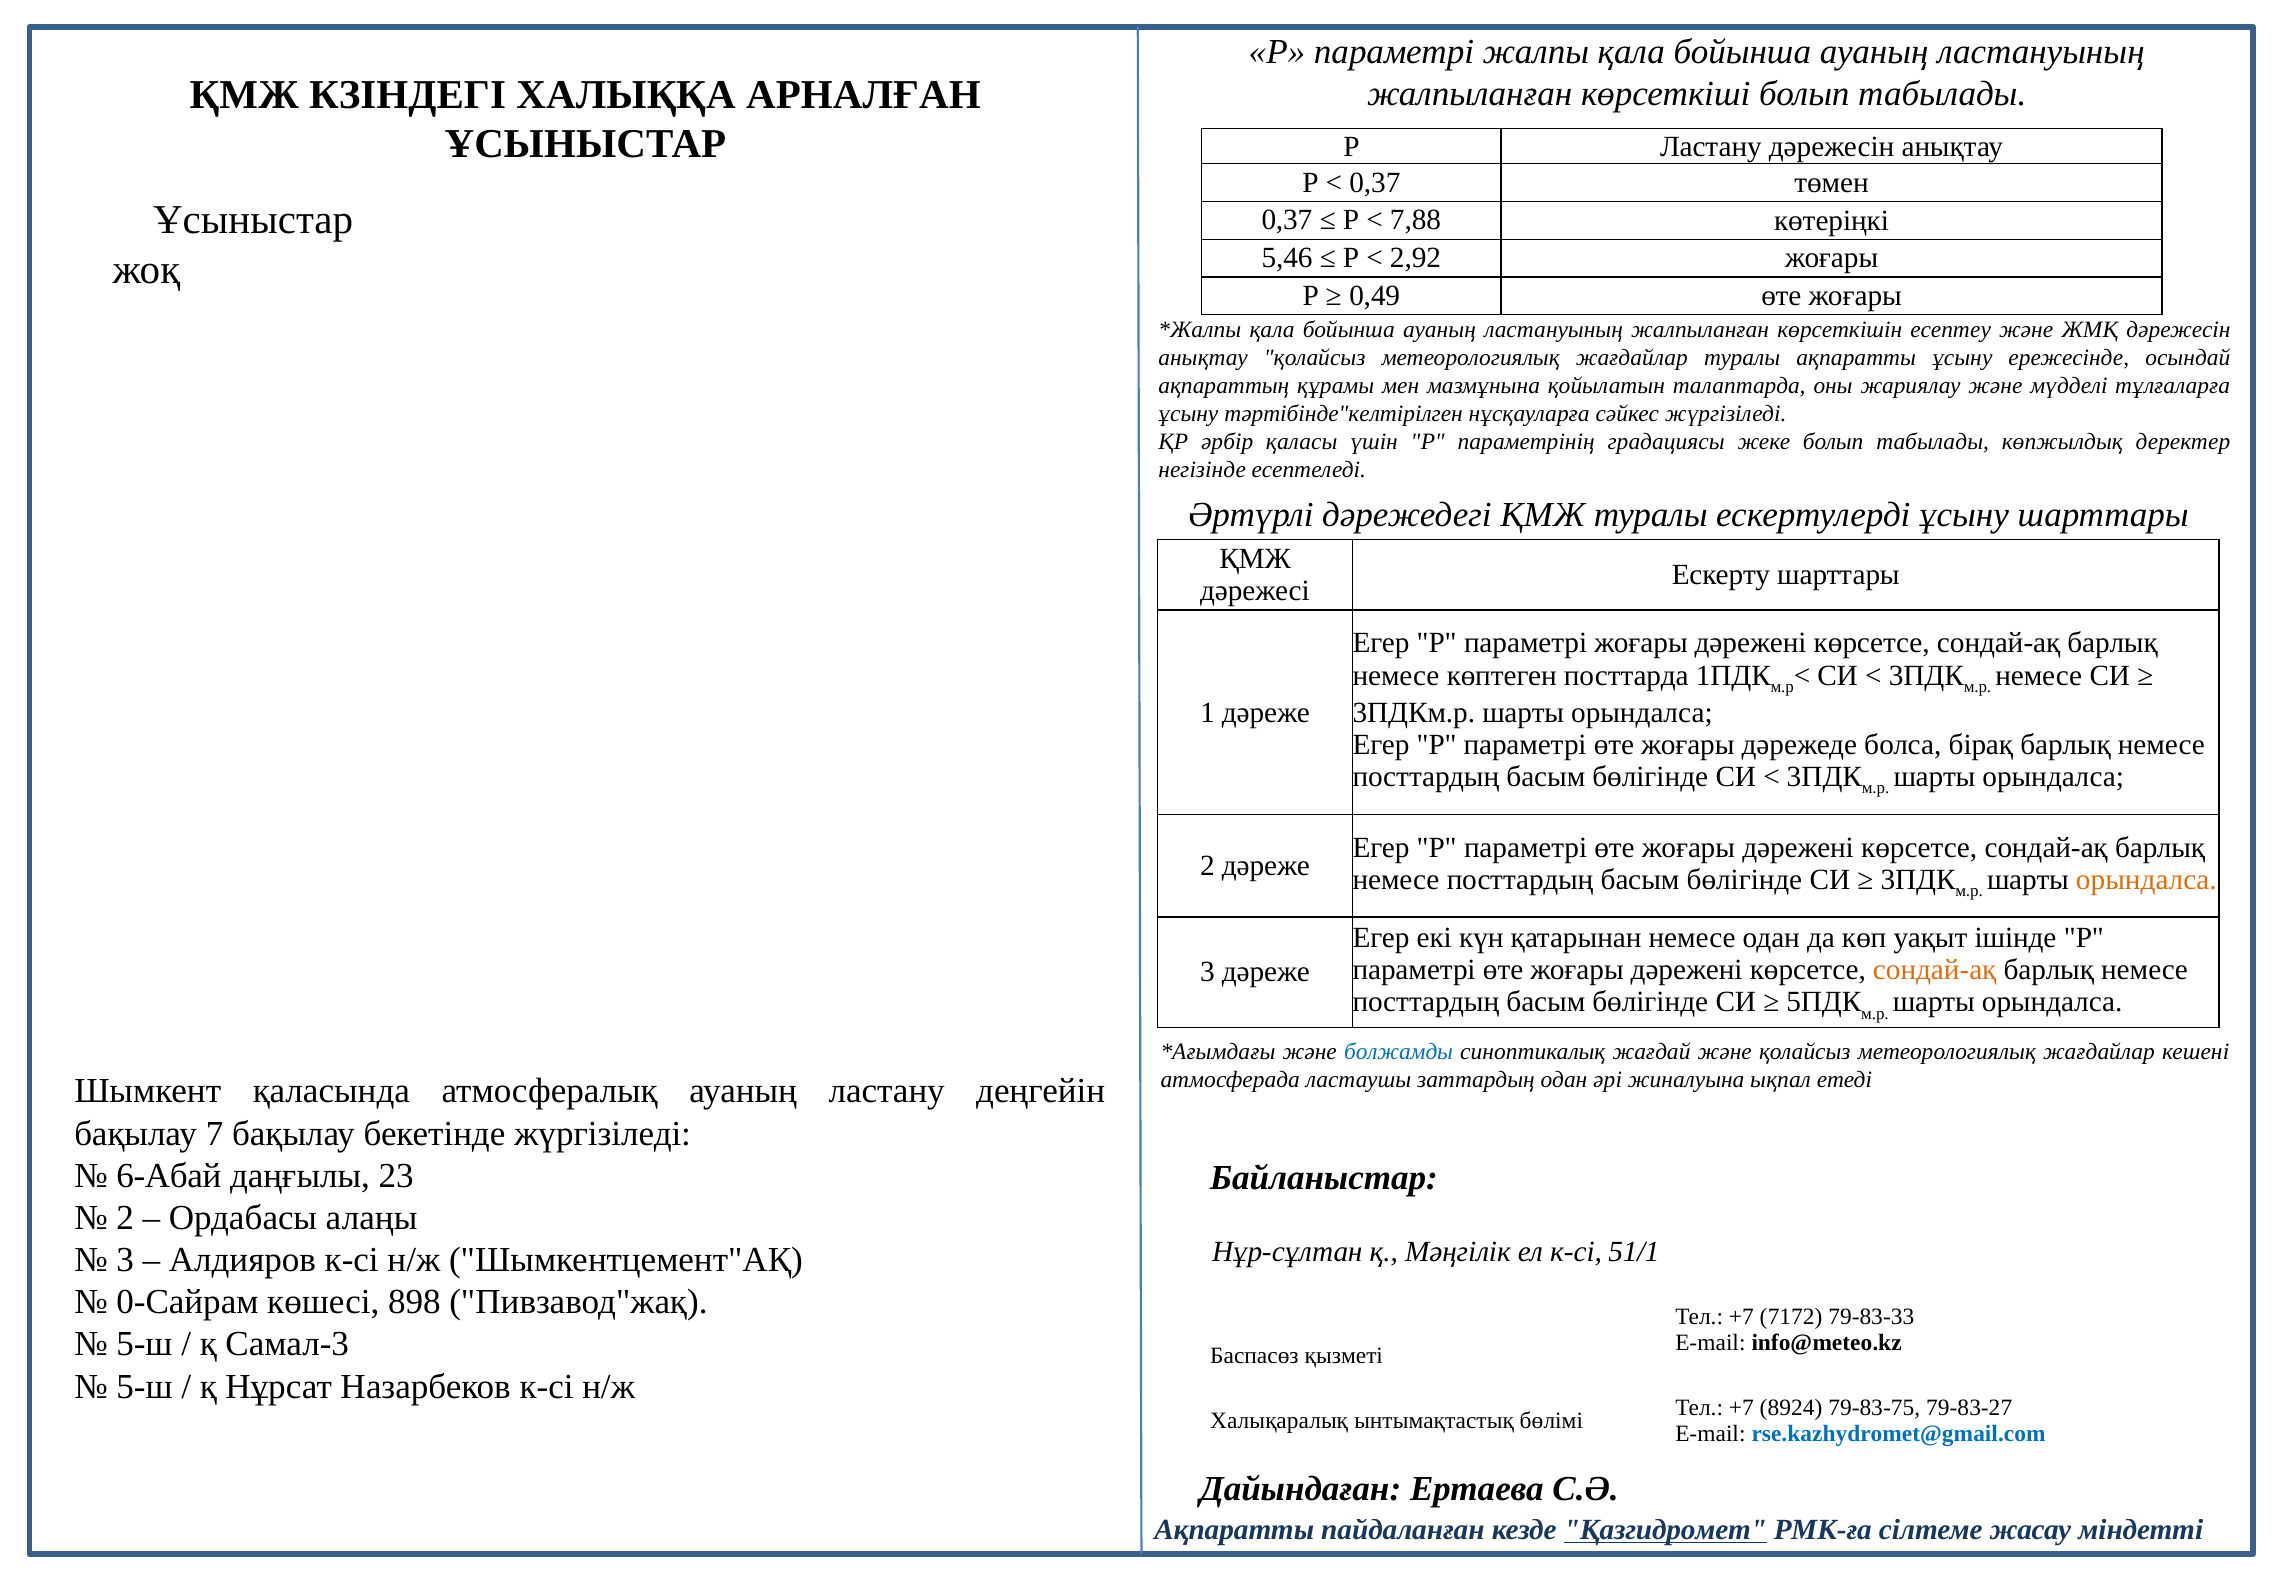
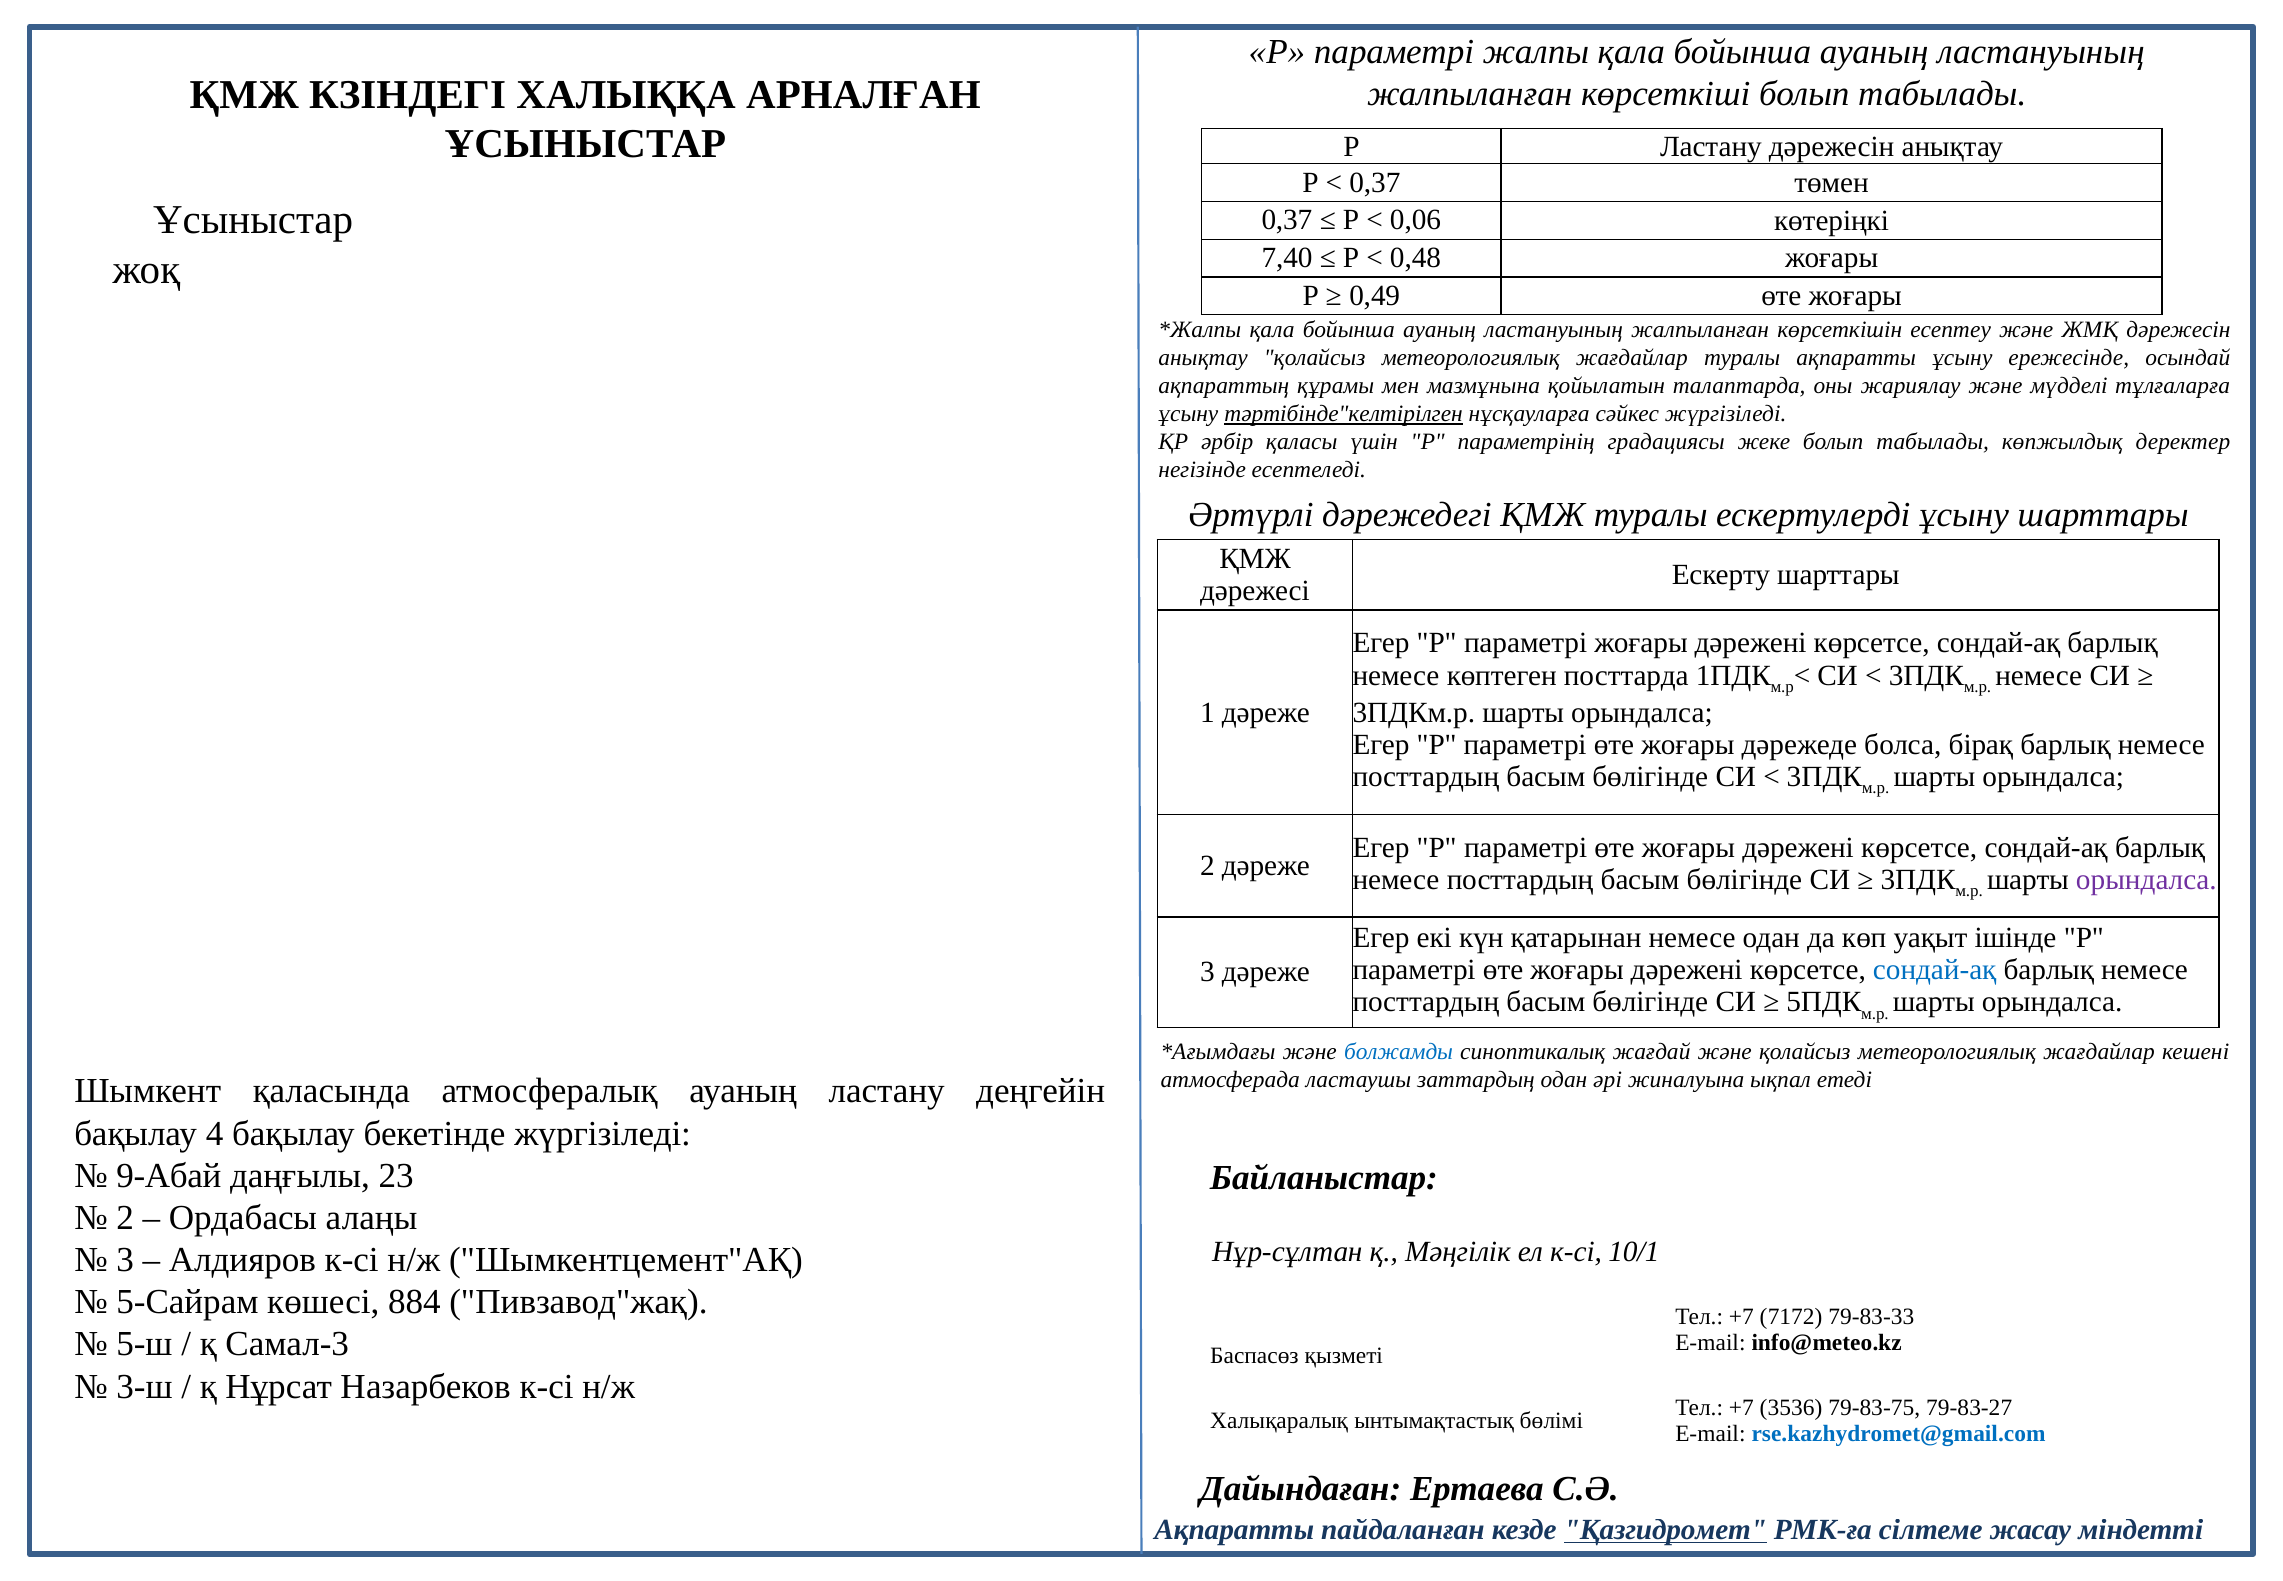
7,88: 7,88 -> 0,06 (1416, 220)
5,46: 5,46 -> 7,40 (1287, 258)
2,92: 2,92 -> 0,48 (1416, 258)
тәртібінде"келтірілген underline: none -> present (1344, 414)
орындалса colour: orange -> purple (2146, 879)
сондай-ақ colour: orange -> blue (1935, 970)
7: 7 -> 4 (215, 1133)
6-Абай: 6-Абай -> 9-Абай (169, 1175)
51/1: 51/1 -> 10/1 (1634, 1251)
0-Сайрам: 0-Сайрам -> 5-Сайрам (187, 1302)
898: 898 -> 884 (414, 1302)
5-ш: 5-ш -> 3-ш (144, 1386)
8924: 8924 -> 3536 (1791, 1407)
